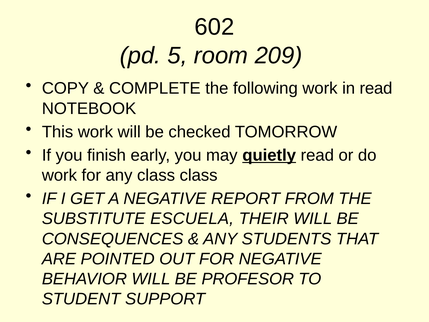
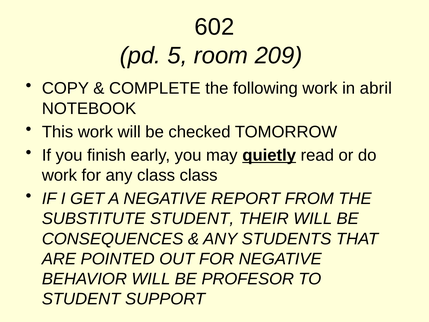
in read: read -> abril (376, 88)
SUBSTITUTE ESCUELA: ESCUELA -> STUDENT (192, 219)
